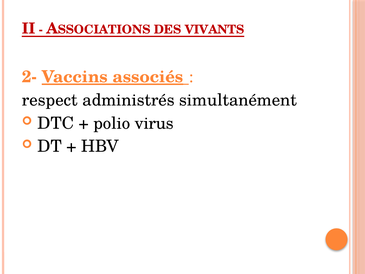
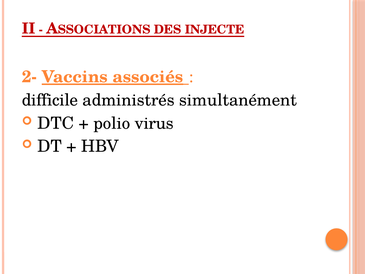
VIVANTS: VIVANTS -> INJECTE (215, 29)
respect: respect -> difficile (50, 100)
